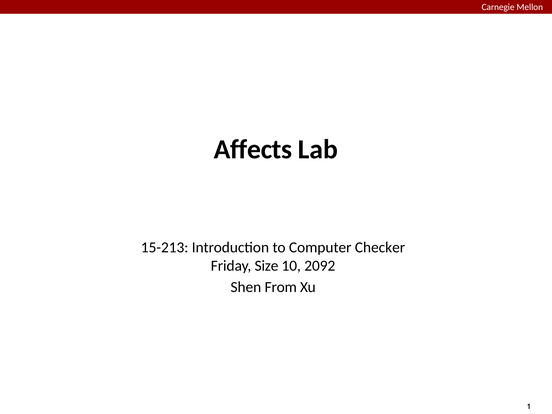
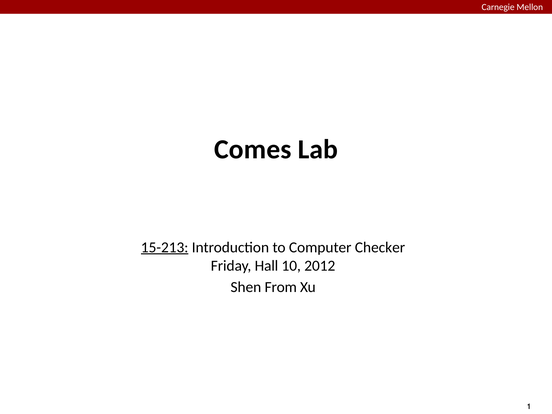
Affects: Affects -> Comes (253, 149)
15-213 underline: none -> present (165, 247)
Size: Size -> Hall (266, 266)
2092: 2092 -> 2012 (320, 266)
